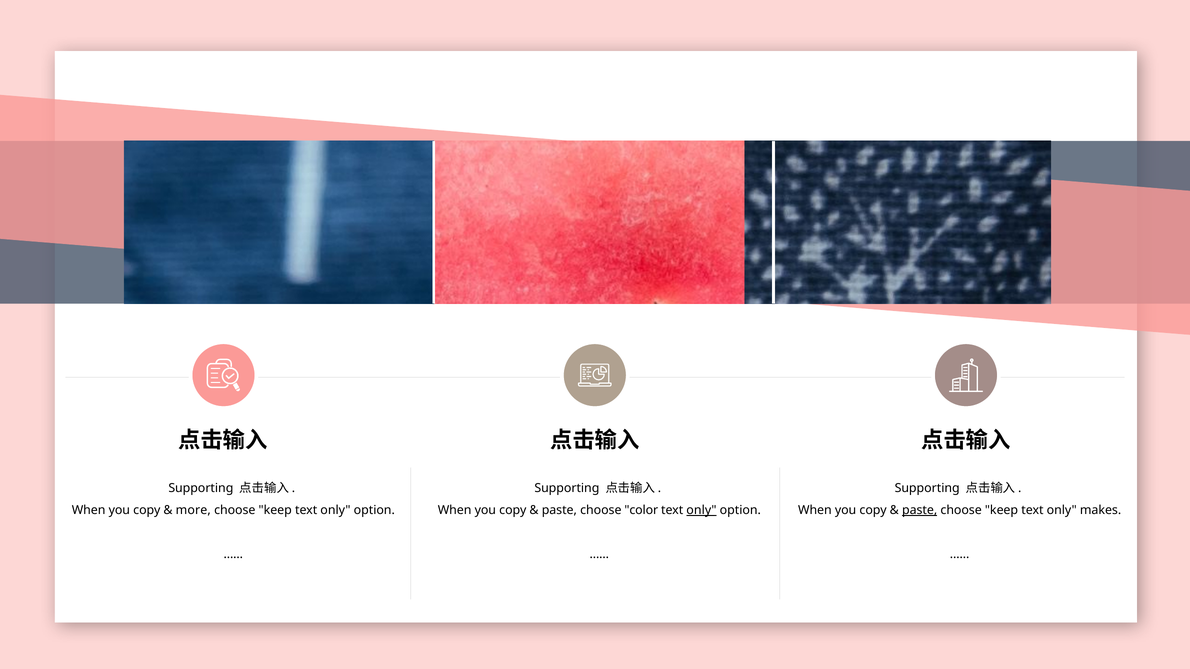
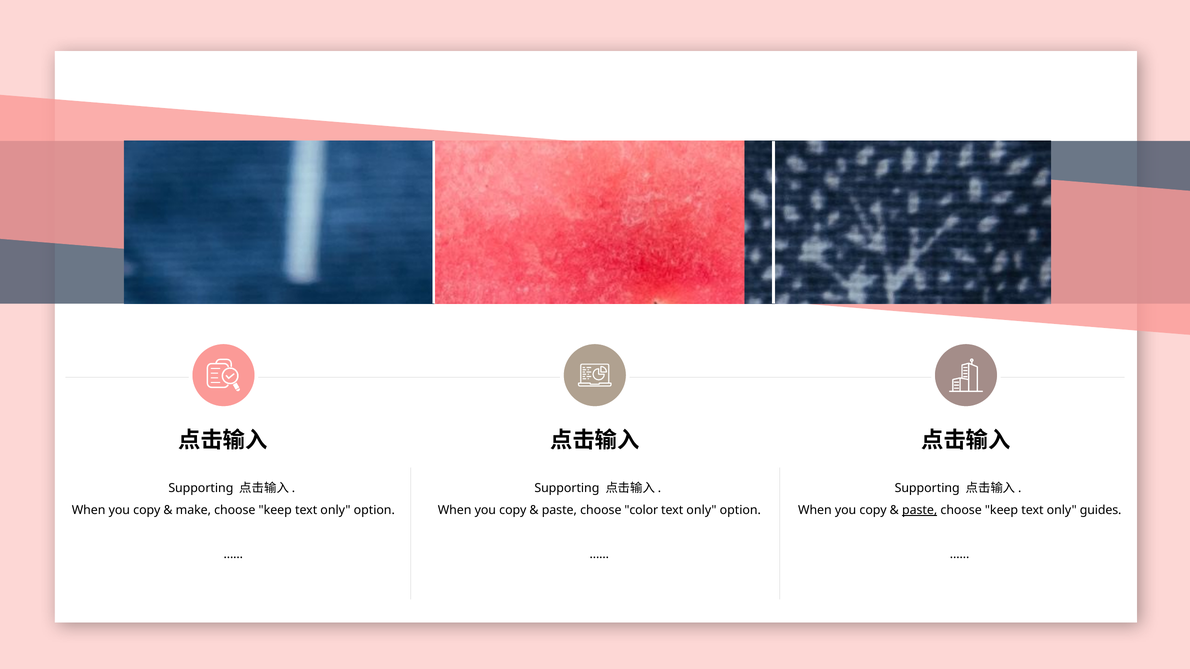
more: more -> make (193, 510)
only underline: present -> none (701, 510)
makes: makes -> guides (1101, 510)
